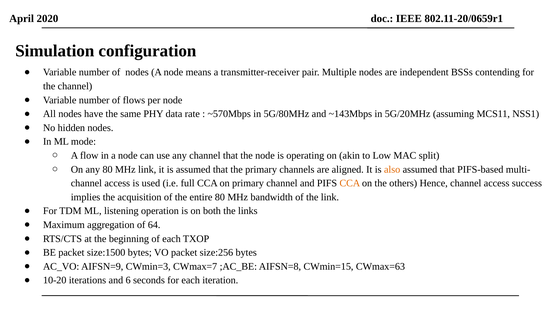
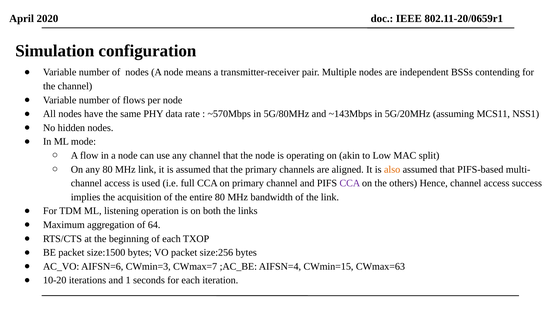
CCA colour: orange -> purple (350, 183)
AIFSN=9: AIFSN=9 -> AIFSN=6 (102, 266)
AIFSN=8: AIFSN=8 -> AIFSN=4 (280, 266)
6: 6 -> 1 (128, 280)
